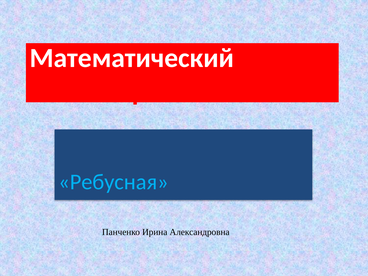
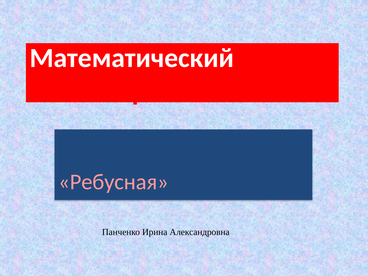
Ребусная colour: light blue -> pink (113, 182)
